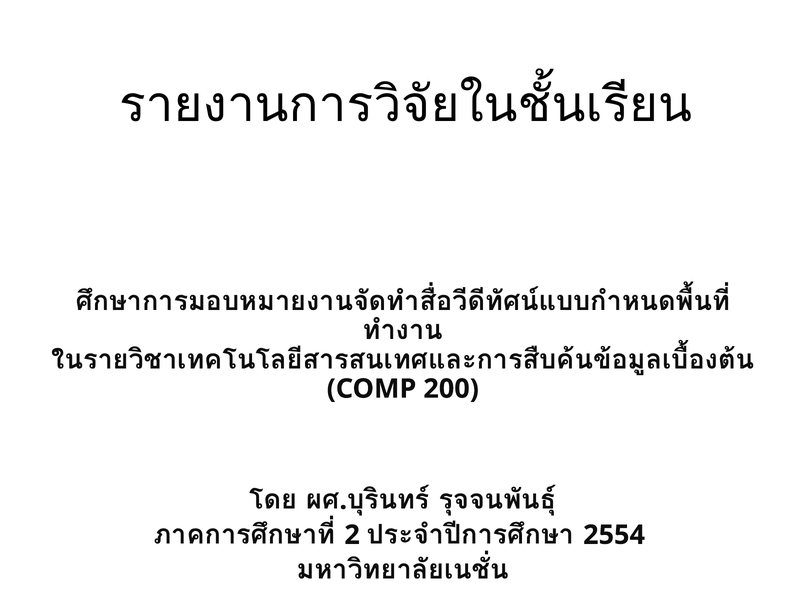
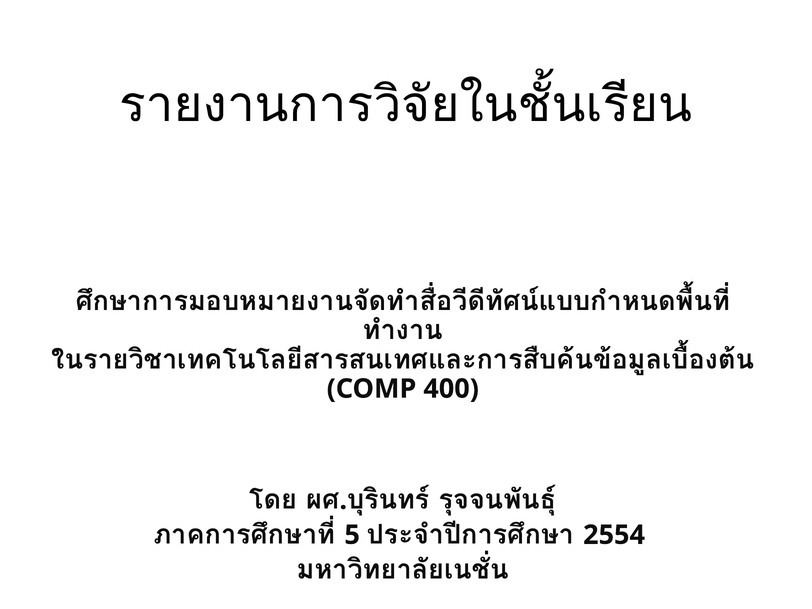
200: 200 -> 400 (451, 389)
2: 2 -> 5 (352, 535)
